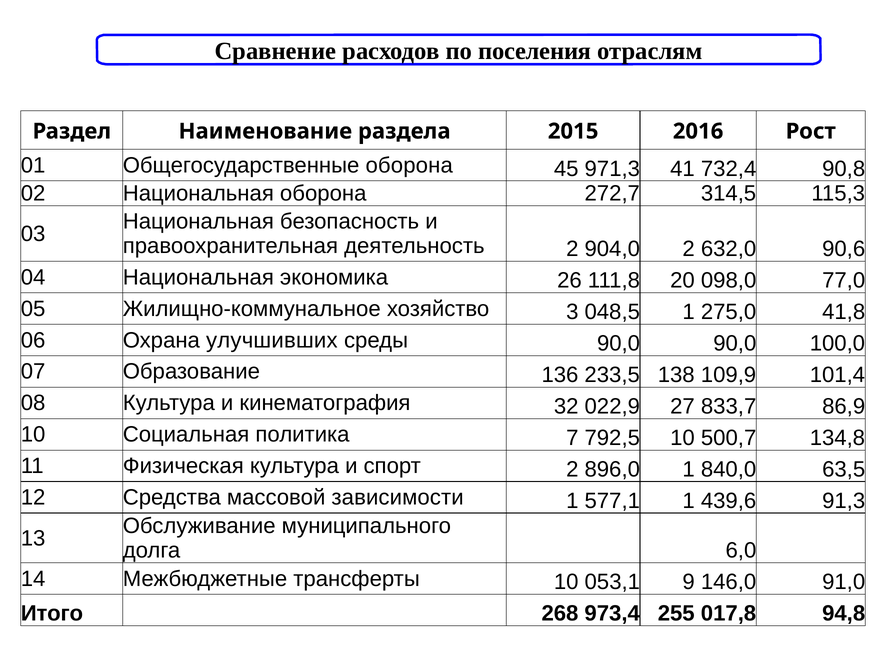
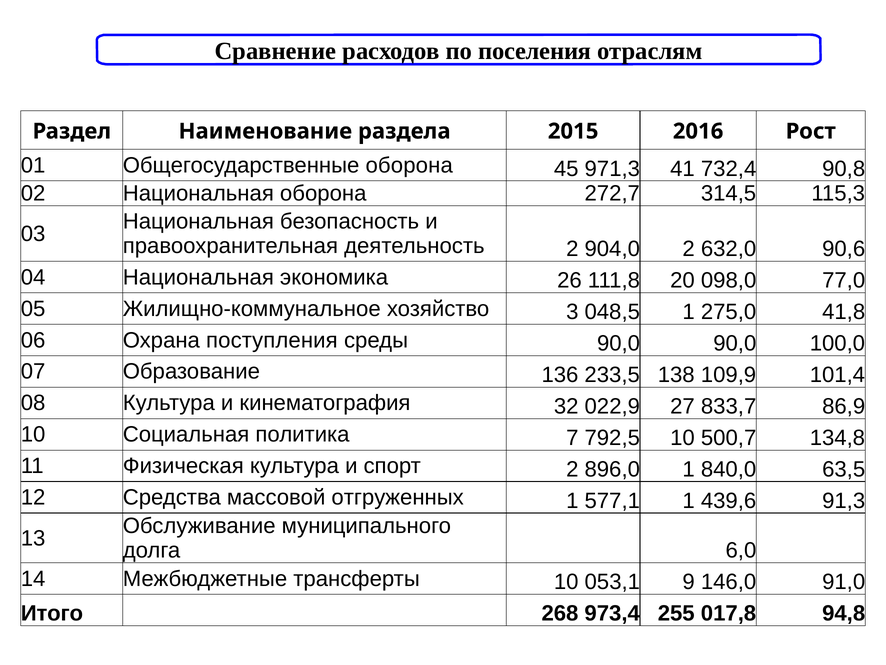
улучшивших: улучшивших -> поступления (272, 340)
зависимости: зависимости -> отгруженных (398, 497)
